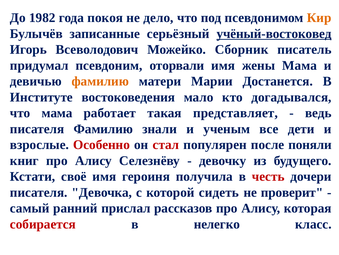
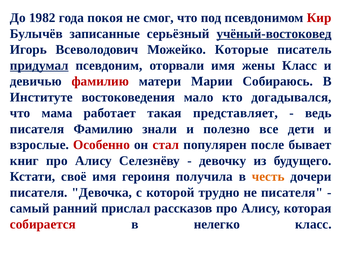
дело: дело -> смог (159, 18)
Кир colour: orange -> red (319, 18)
Сборник: Сборник -> Которые (242, 49)
придумал underline: none -> present (39, 65)
жены Мама: Мама -> Класс (300, 65)
фамилию colour: orange -> red (100, 81)
Достанется: Достанется -> Собираюсь (278, 81)
ученым: ученым -> полезно (227, 129)
поняли: поняли -> бывает (310, 144)
честь colour: red -> orange (268, 176)
сидеть: сидеть -> трудно (219, 192)
не проверит: проверит -> писателя (292, 192)
